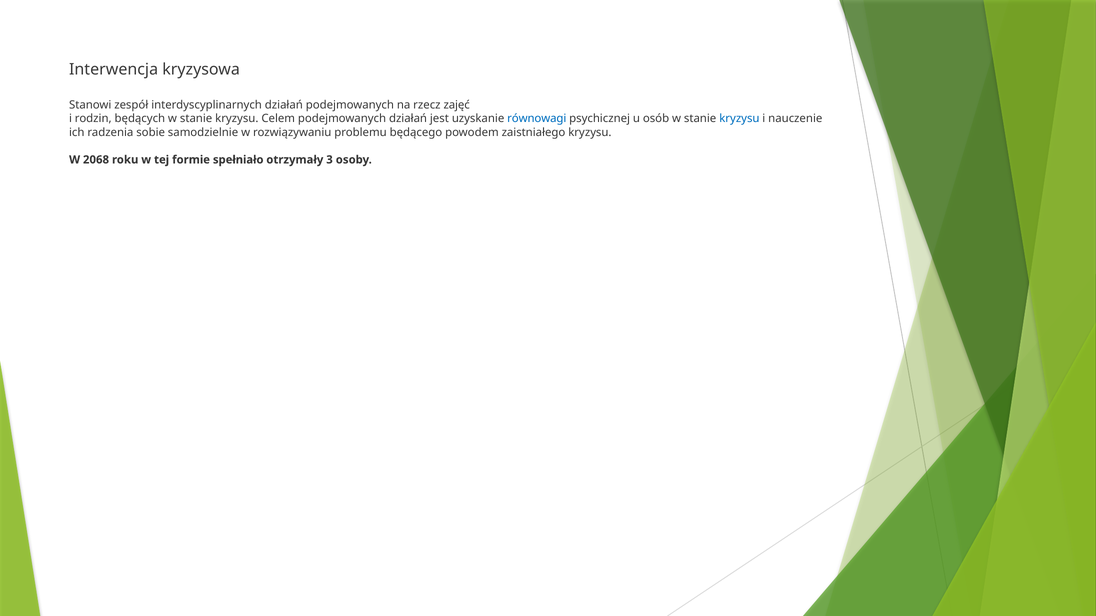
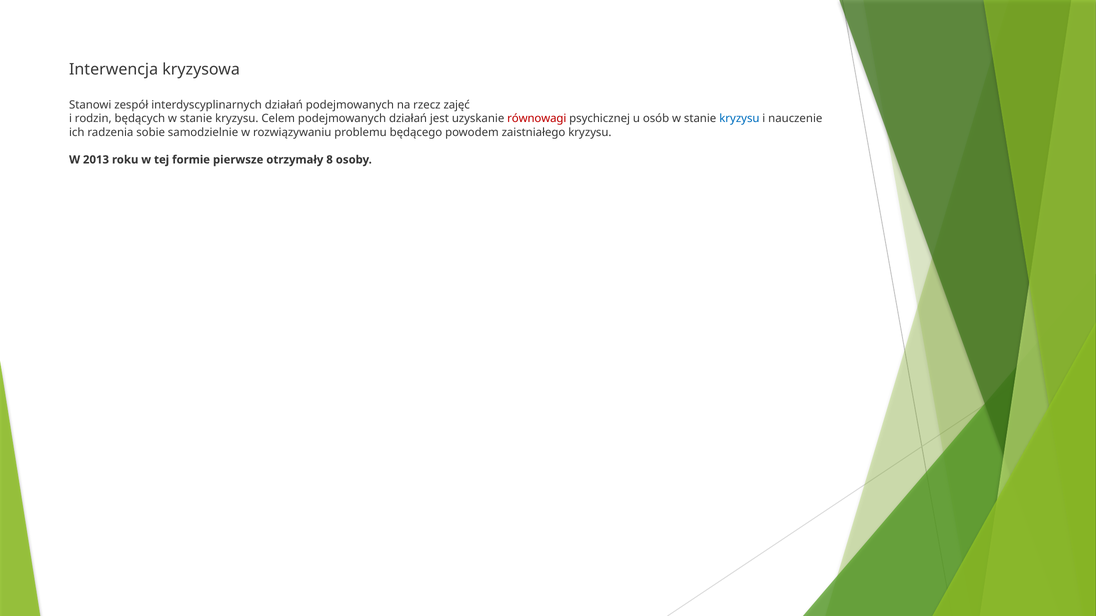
równowagi colour: blue -> red (537, 119)
2068: 2068 -> 2013 (96, 160)
spełniało: spełniało -> pierwsze (238, 160)
3: 3 -> 8 (330, 160)
